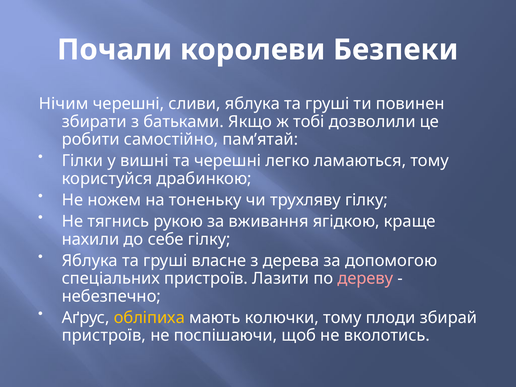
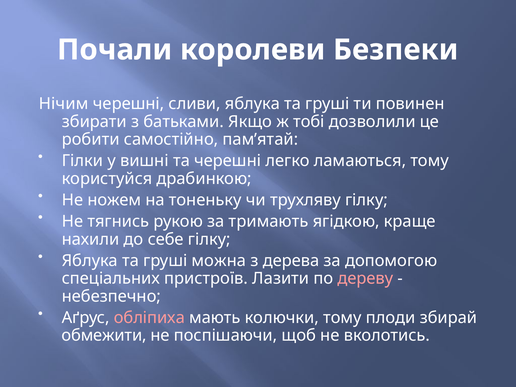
вживання: вживання -> тримають (269, 222)
власне: власне -> можна (219, 261)
обліпиха colour: yellow -> pink (149, 318)
пристроїв: пристроїв -> обмежити (104, 336)
